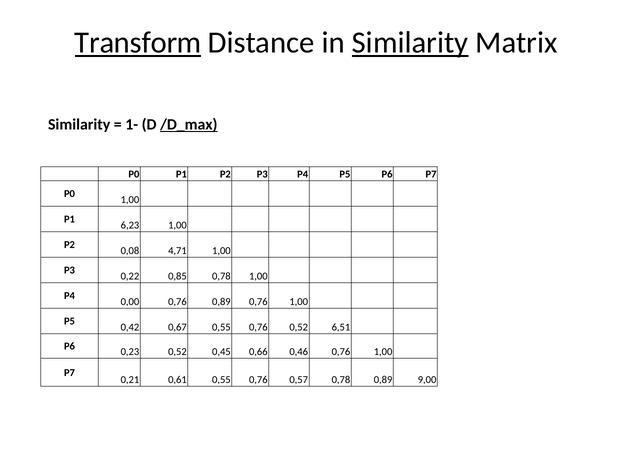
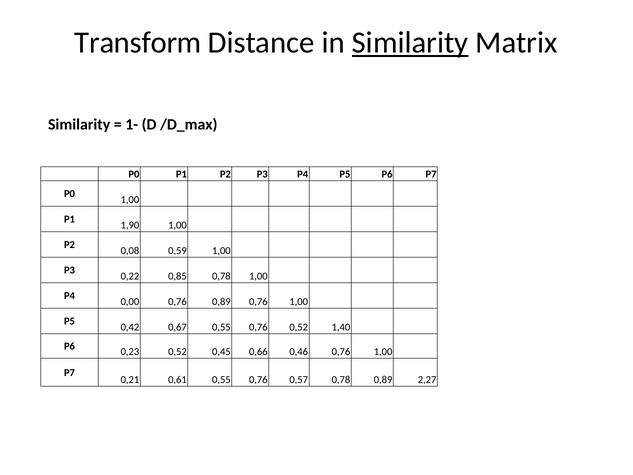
Transform underline: present -> none (138, 43)
/D_max underline: present -> none (189, 125)
6,23: 6,23 -> 1,90 (130, 225)
4,71: 4,71 -> 0,59 (177, 251)
6,51: 6,51 -> 1,40 (341, 327)
9,00: 9,00 -> 2,27 (427, 380)
